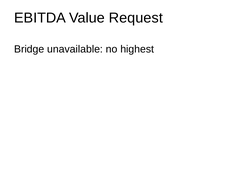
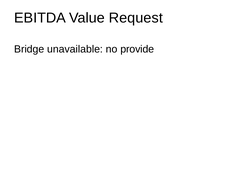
highest: highest -> provide (137, 49)
